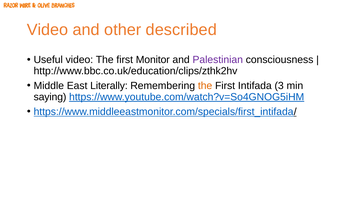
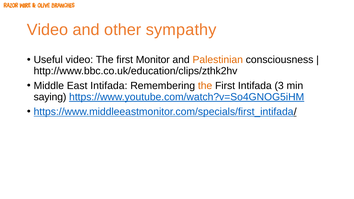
described: described -> sympathy (181, 30)
Palestinian colour: purple -> orange (218, 60)
East Literally: Literally -> Intifada (109, 86)
